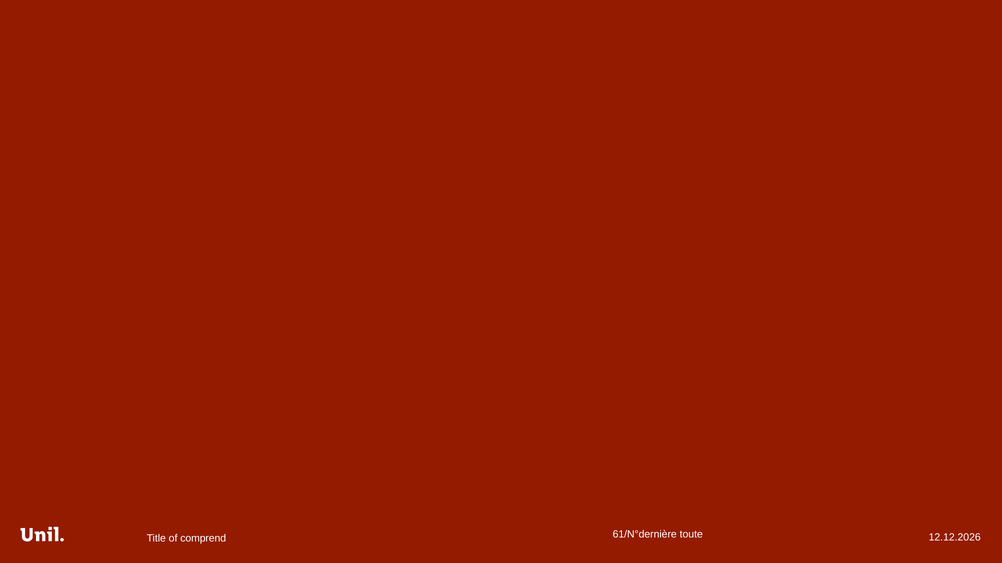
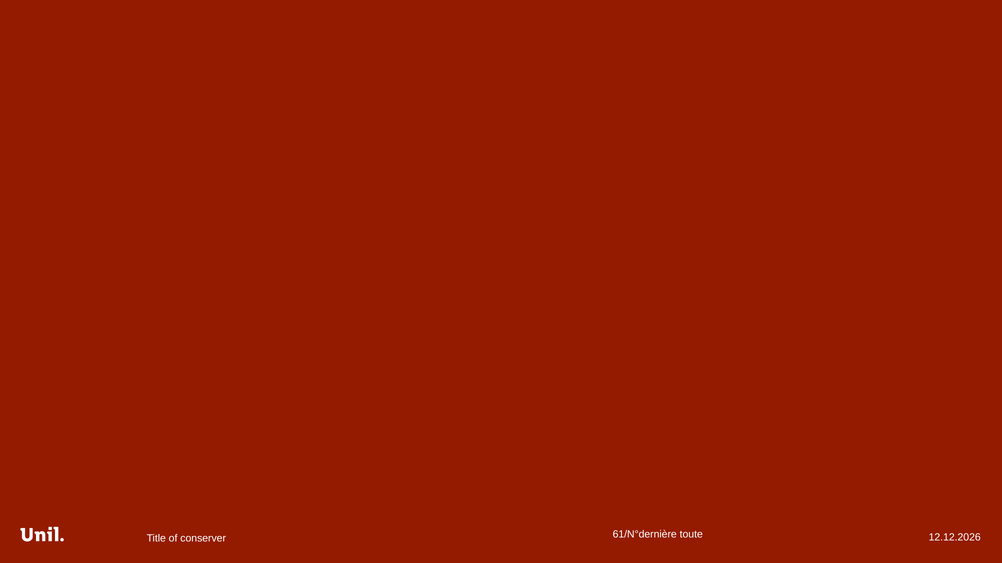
comprend: comprend -> conserver (203, 539)
